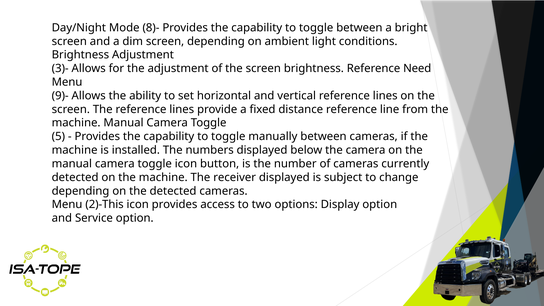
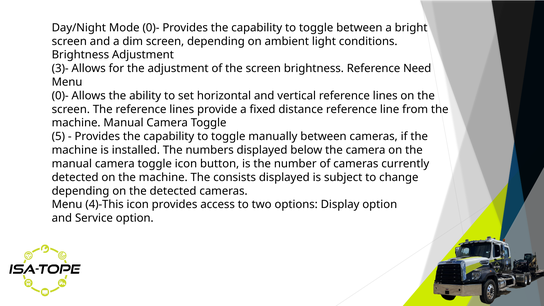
Mode 8)-: 8)- -> 0)- (151, 28)
9)-: 9)- -> 0)- (60, 96)
receiver: receiver -> consists (235, 177)
2)-This: 2)-This -> 4)-This (105, 205)
